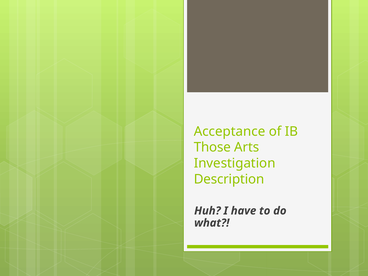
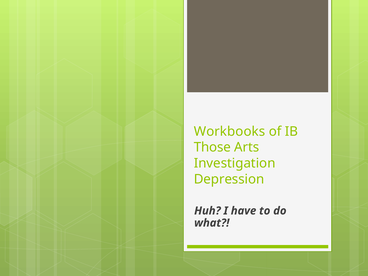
Acceptance: Acceptance -> Workbooks (230, 131)
Description: Description -> Depression (229, 179)
